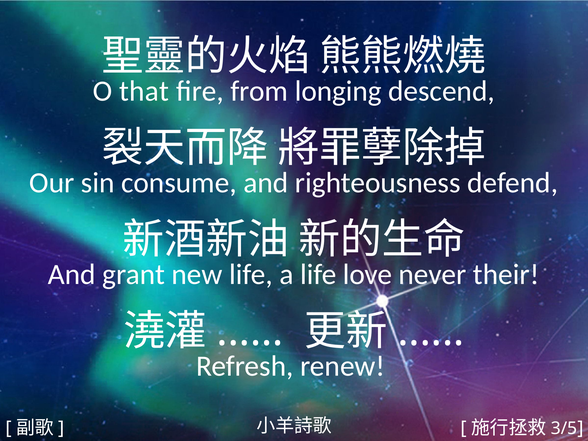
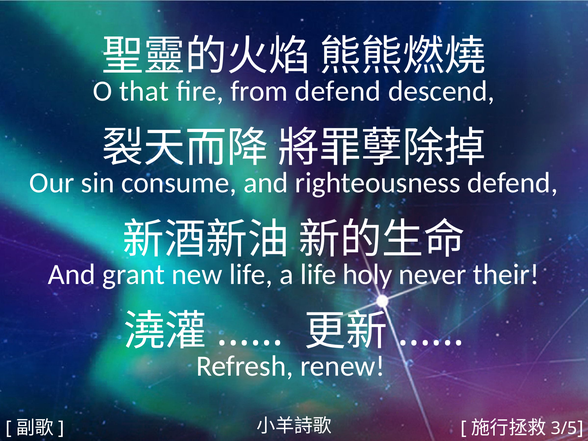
from longing: longing -> defend (338, 91)
love: love -> holy (368, 274)
